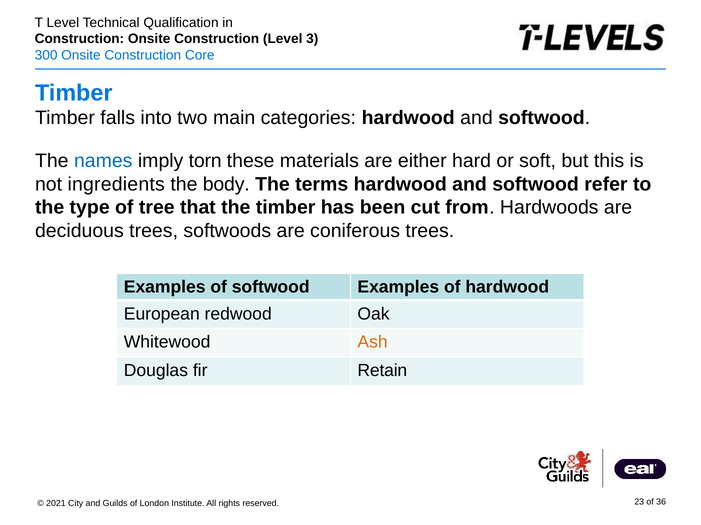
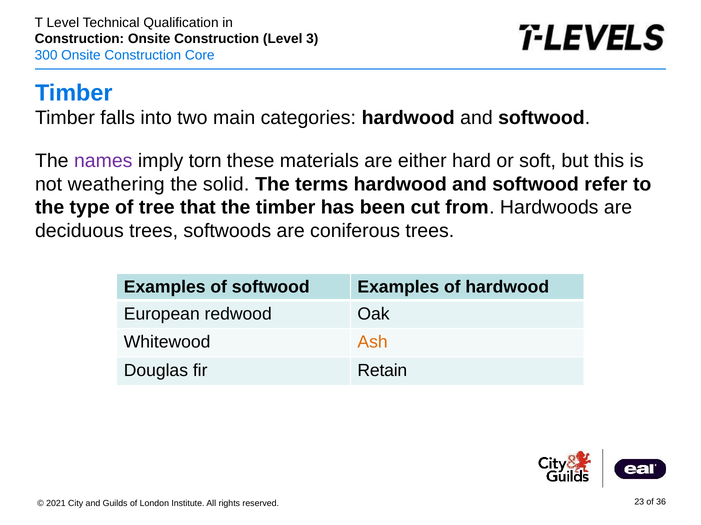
names colour: blue -> purple (103, 161)
ingredients: ingredients -> weathering (116, 184)
body: body -> solid (226, 184)
